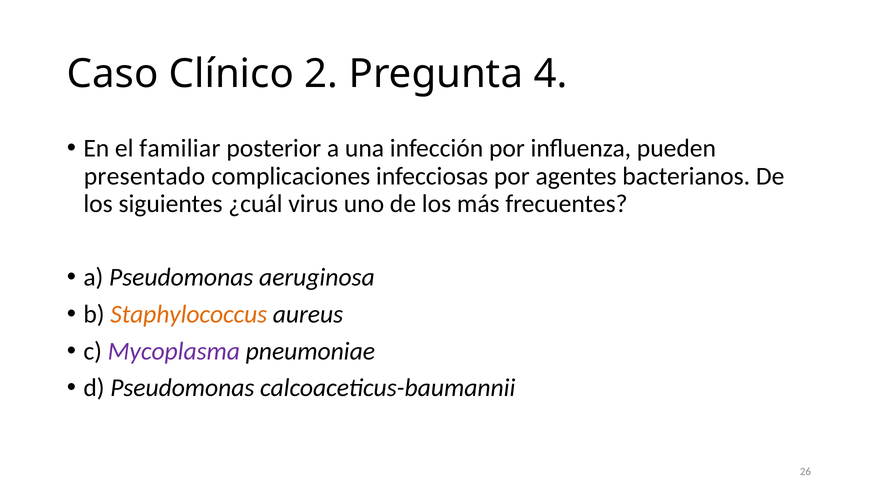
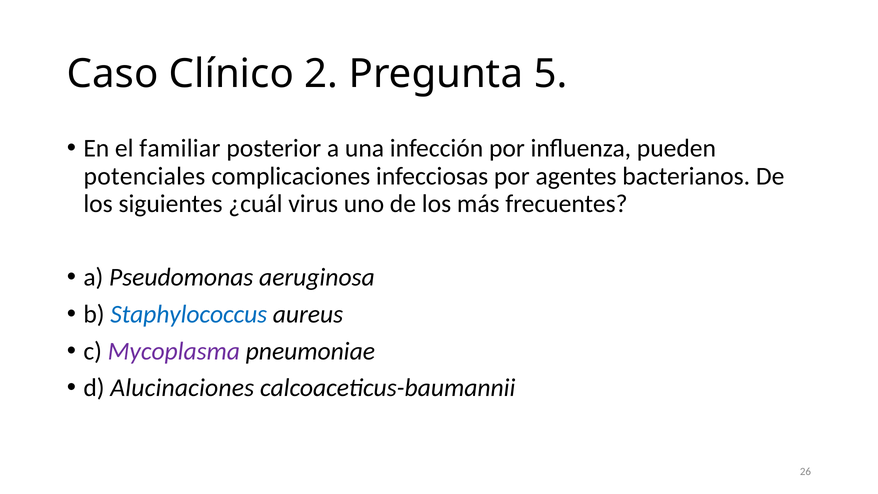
4: 4 -> 5 (550, 74)
presentado: presentado -> potenciales (144, 176)
Staphylococcus colour: orange -> blue (189, 314)
d Pseudomonas: Pseudomonas -> Alucinaciones (182, 388)
